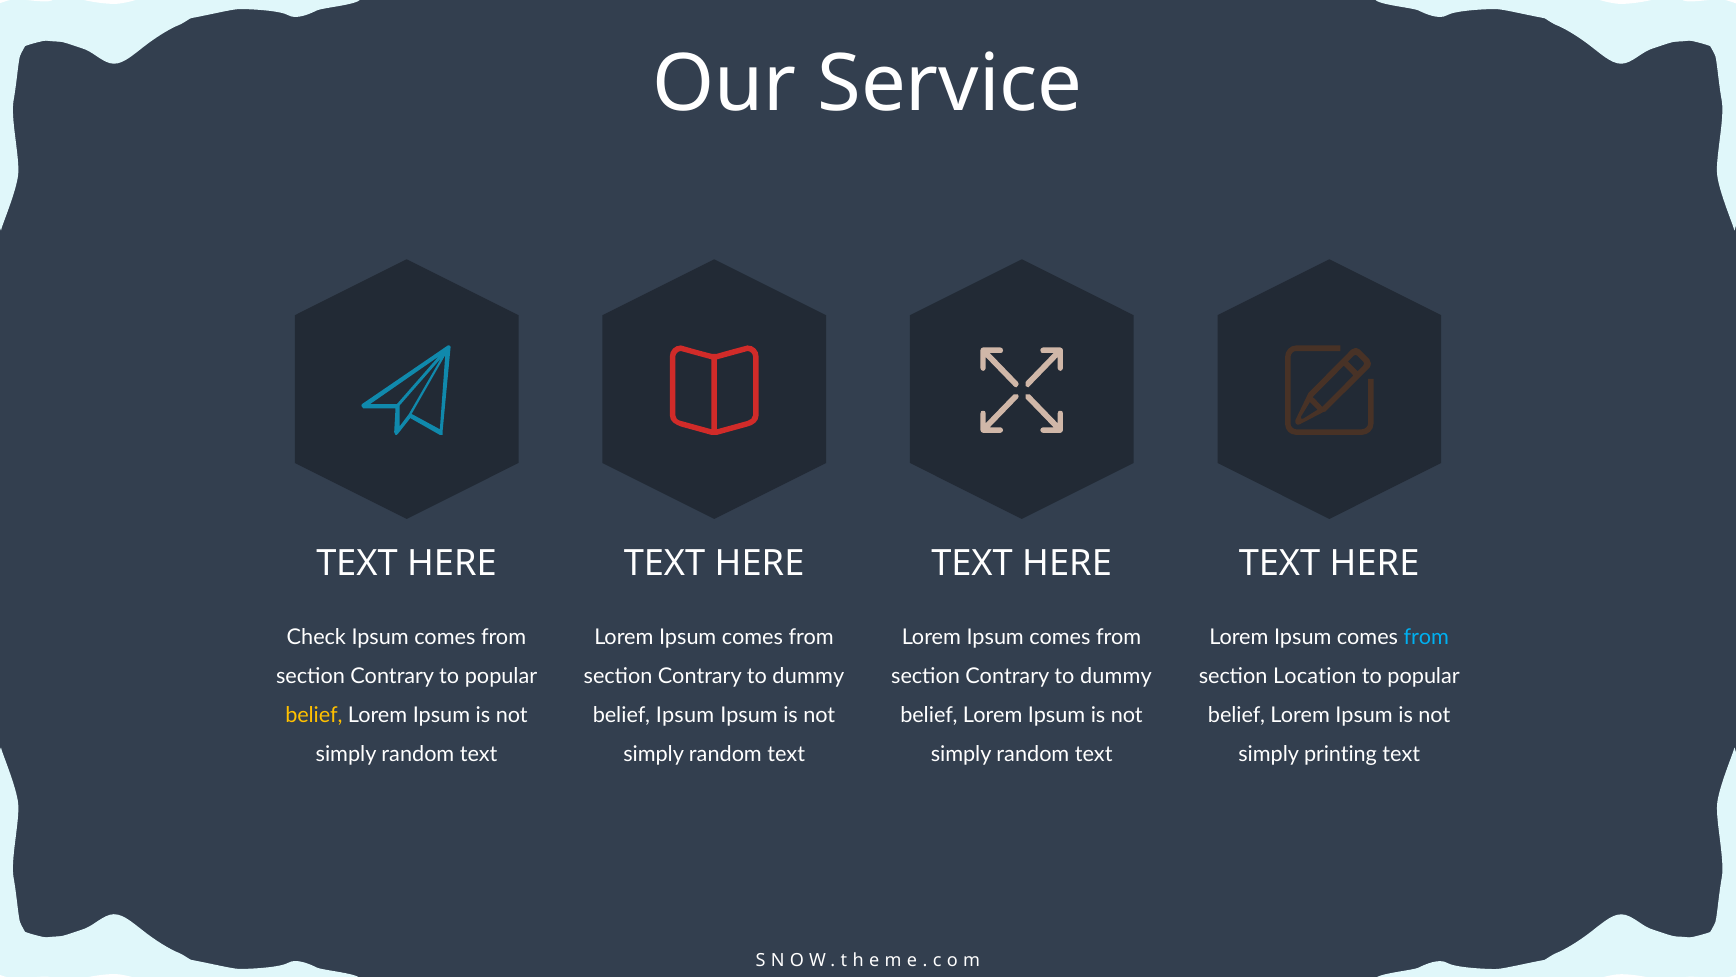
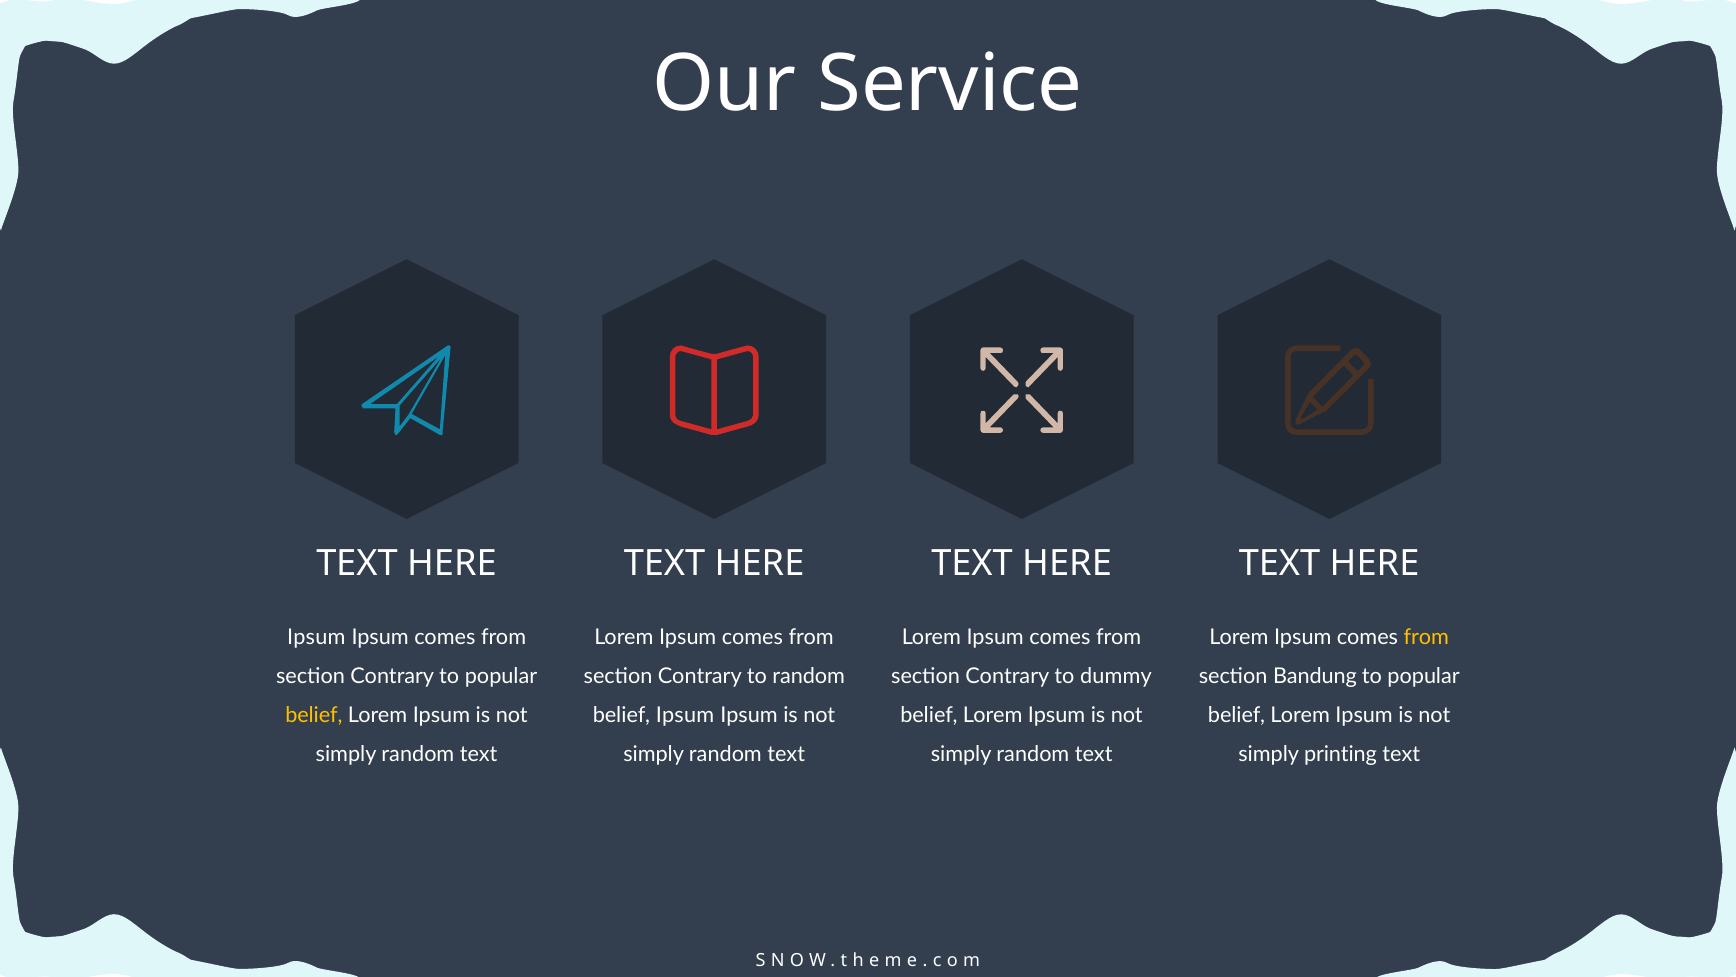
Check: Check -> Ipsum (316, 637)
from colour: light blue -> yellow (1426, 637)
dummy: dummy -> random (809, 676)
Location: Location -> Bandung (1315, 676)
